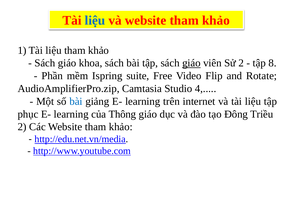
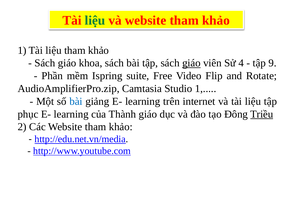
liệu colour: blue -> green (95, 20)
Sử 2: 2 -> 4 (241, 63)
8: 8 -> 9 (272, 63)
4: 4 -> 1 (206, 89)
Thông: Thông -> Thành (122, 114)
Triều underline: none -> present (262, 114)
